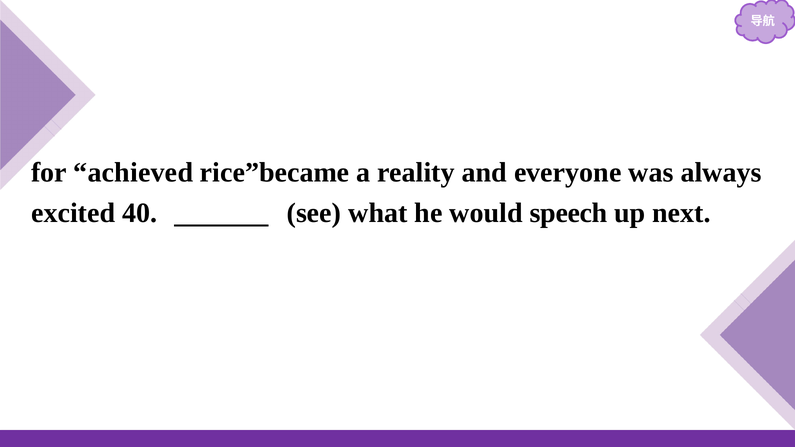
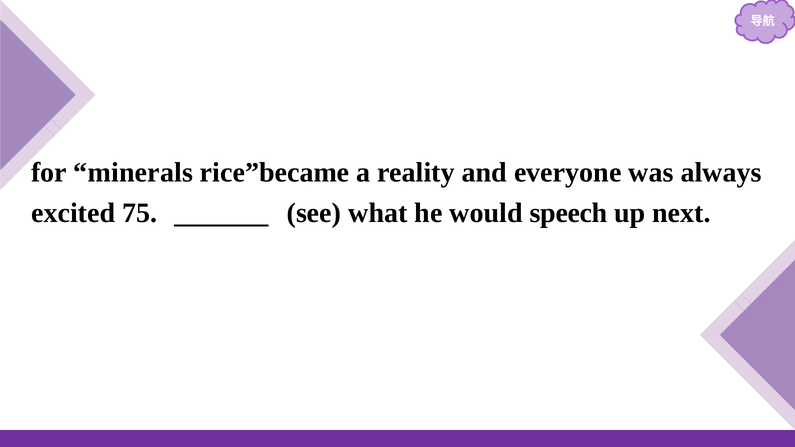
achieved: achieved -> minerals (133, 173)
40: 40 -> 75 (140, 213)
